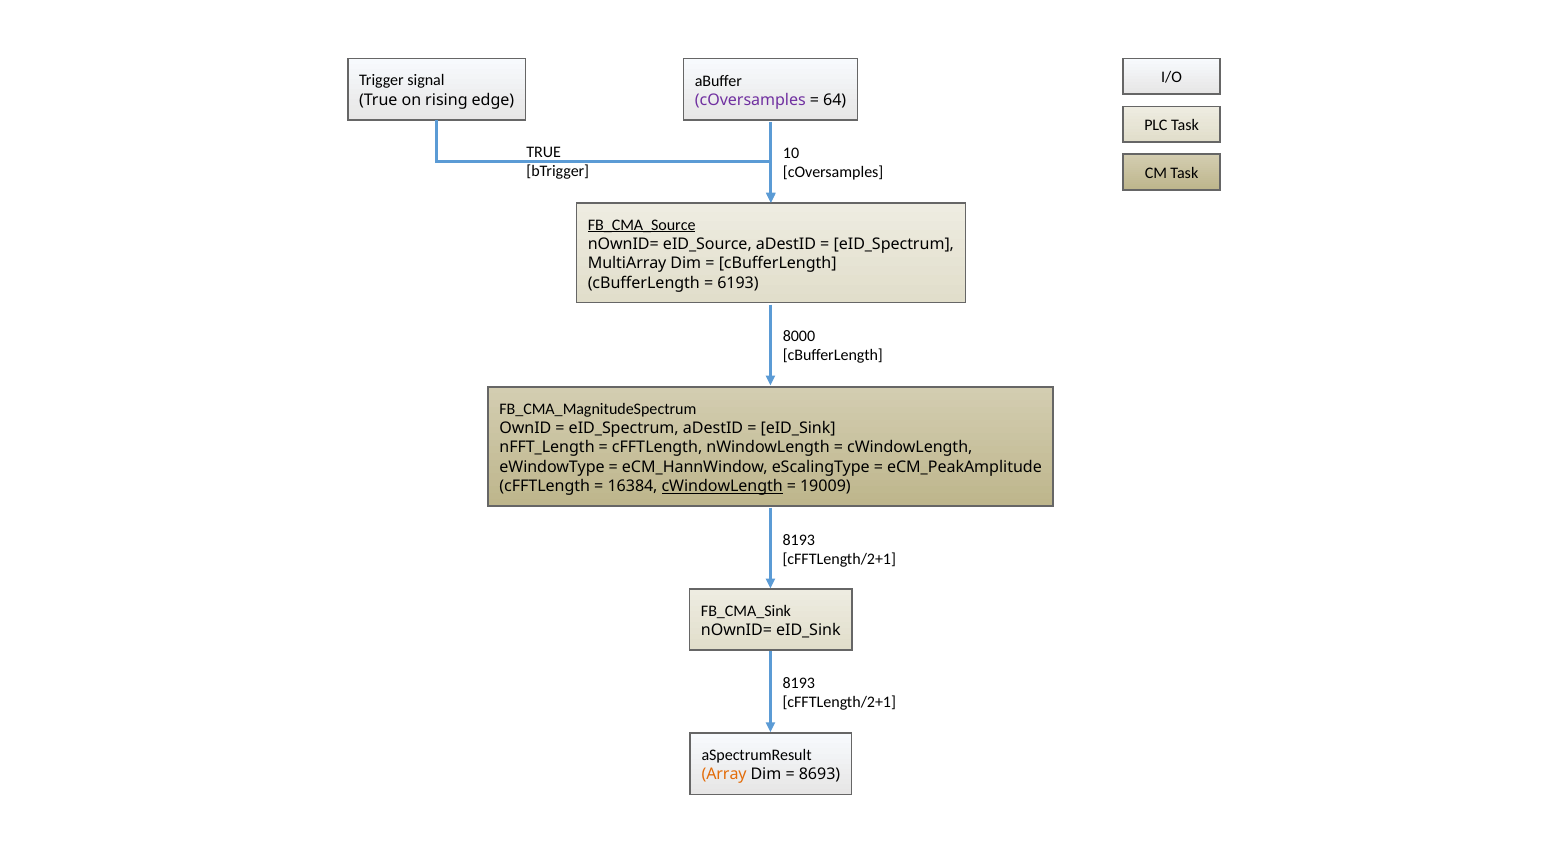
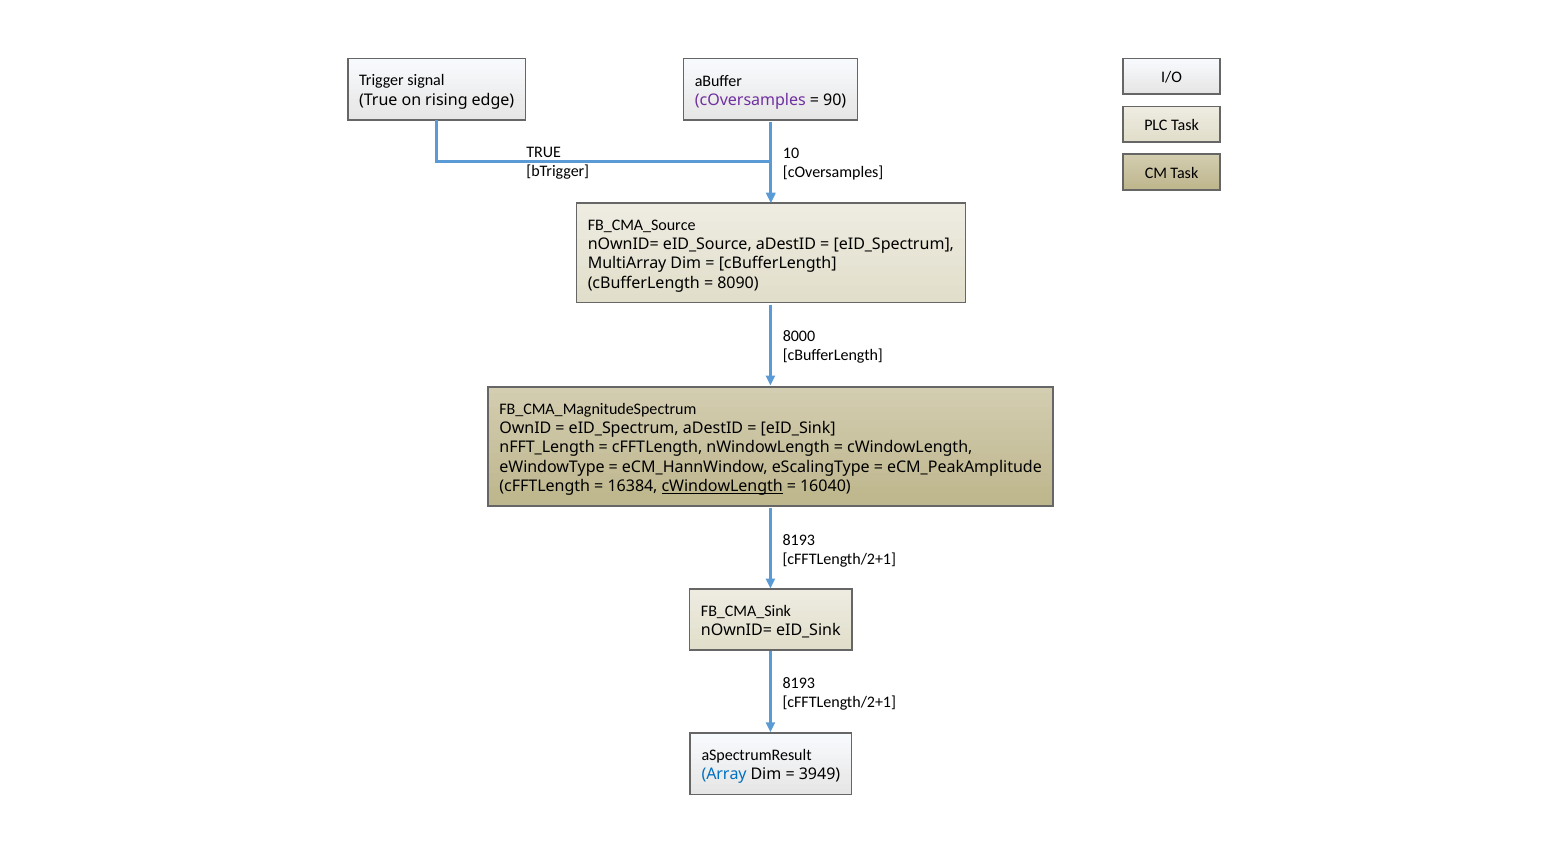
64: 64 -> 90 (835, 100)
FB_CMA_Source underline: present -> none (642, 225)
6193: 6193 -> 8090 (738, 283)
19009: 19009 -> 16040 (825, 486)
Array colour: orange -> blue (724, 774)
8693: 8693 -> 3949 (820, 774)
